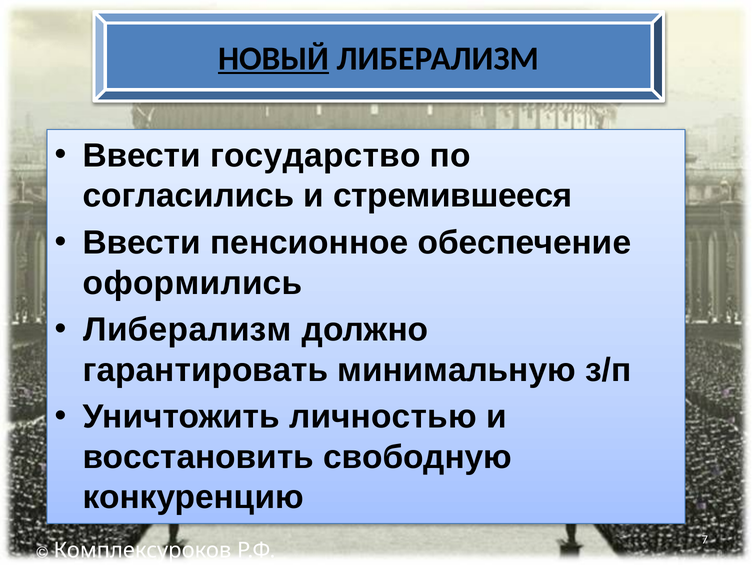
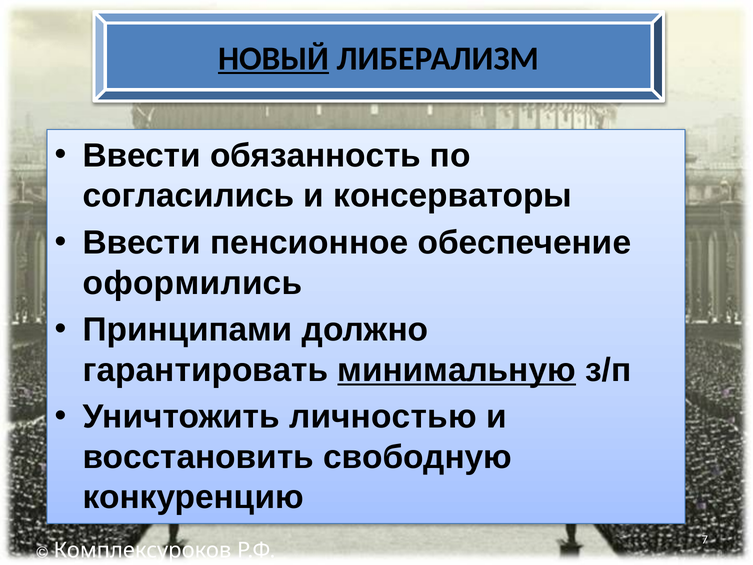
государство: государство -> обязанность (315, 156)
стремившееся: стремившееся -> консерваторы (453, 196)
Либерализм: Либерализм -> Принципами (188, 330)
минимальную underline: none -> present (457, 370)
